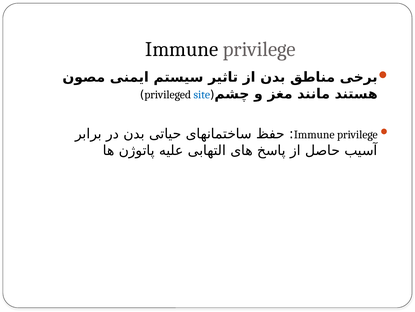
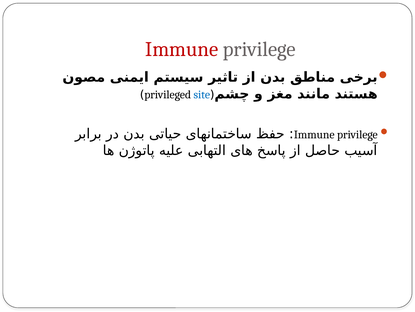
Immune colour: black -> red (182, 49)
